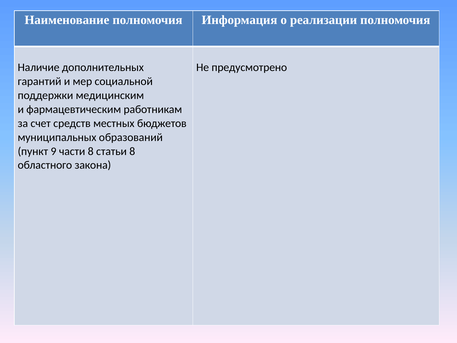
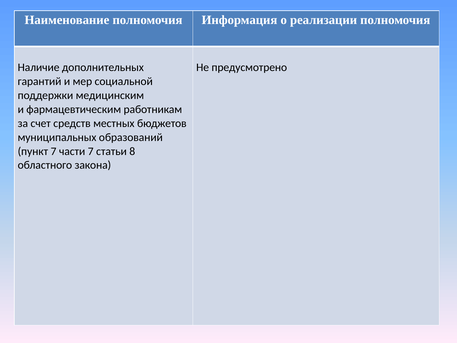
пункт 9: 9 -> 7 (54, 151)
части 8: 8 -> 7 (91, 151)
